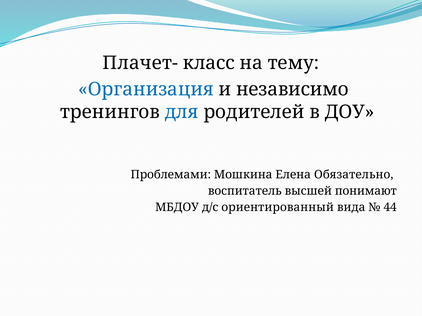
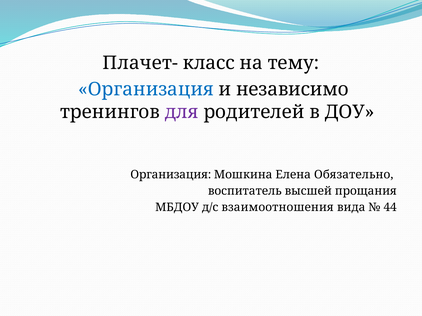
для colour: blue -> purple (182, 112)
Проблемами: Проблемами -> Организация (171, 175)
понимают: понимают -> прощания (366, 191)
ориентированный: ориентированный -> взаимоотношения (278, 208)
